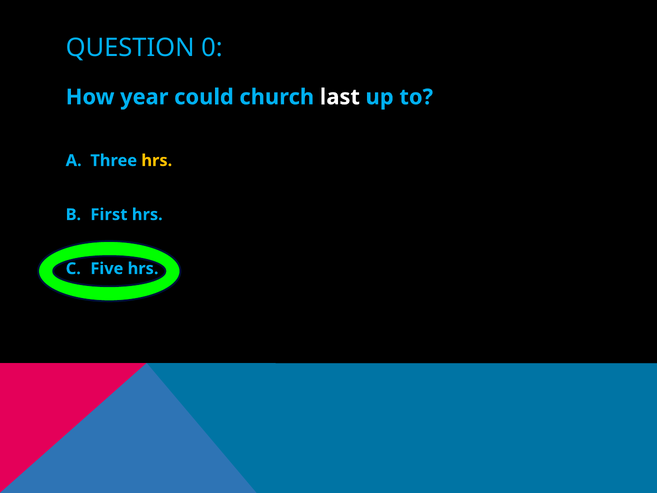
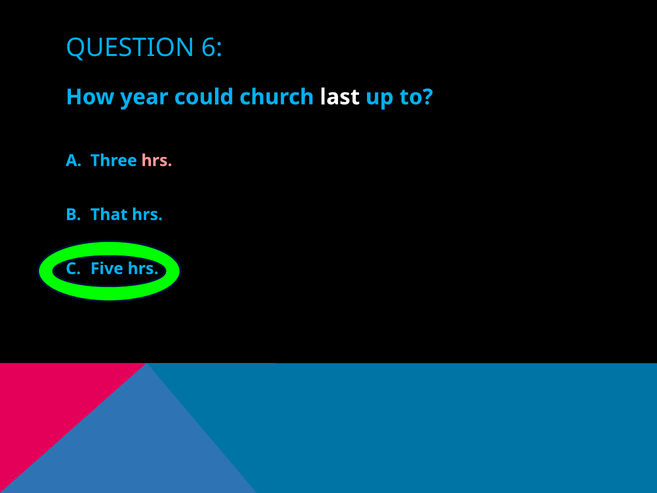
0: 0 -> 6 (212, 48)
hrs colour: yellow -> pink (157, 161)
First: First -> That (109, 215)
